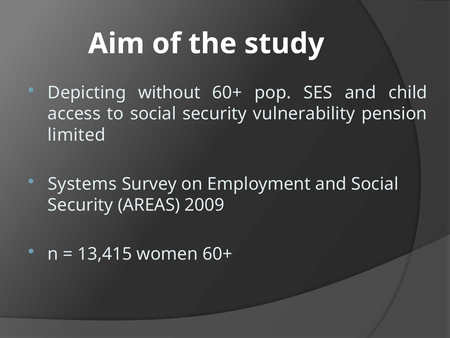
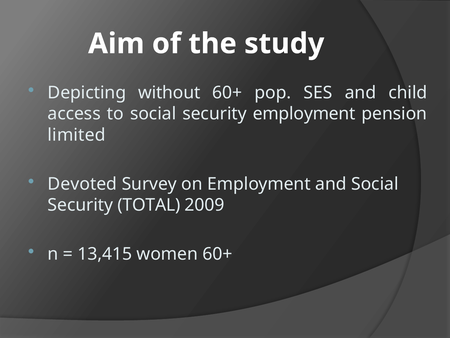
security vulnerability: vulnerability -> employment (304, 114)
Systems: Systems -> Devoted (82, 184)
AREAS: AREAS -> TOTAL (149, 205)
